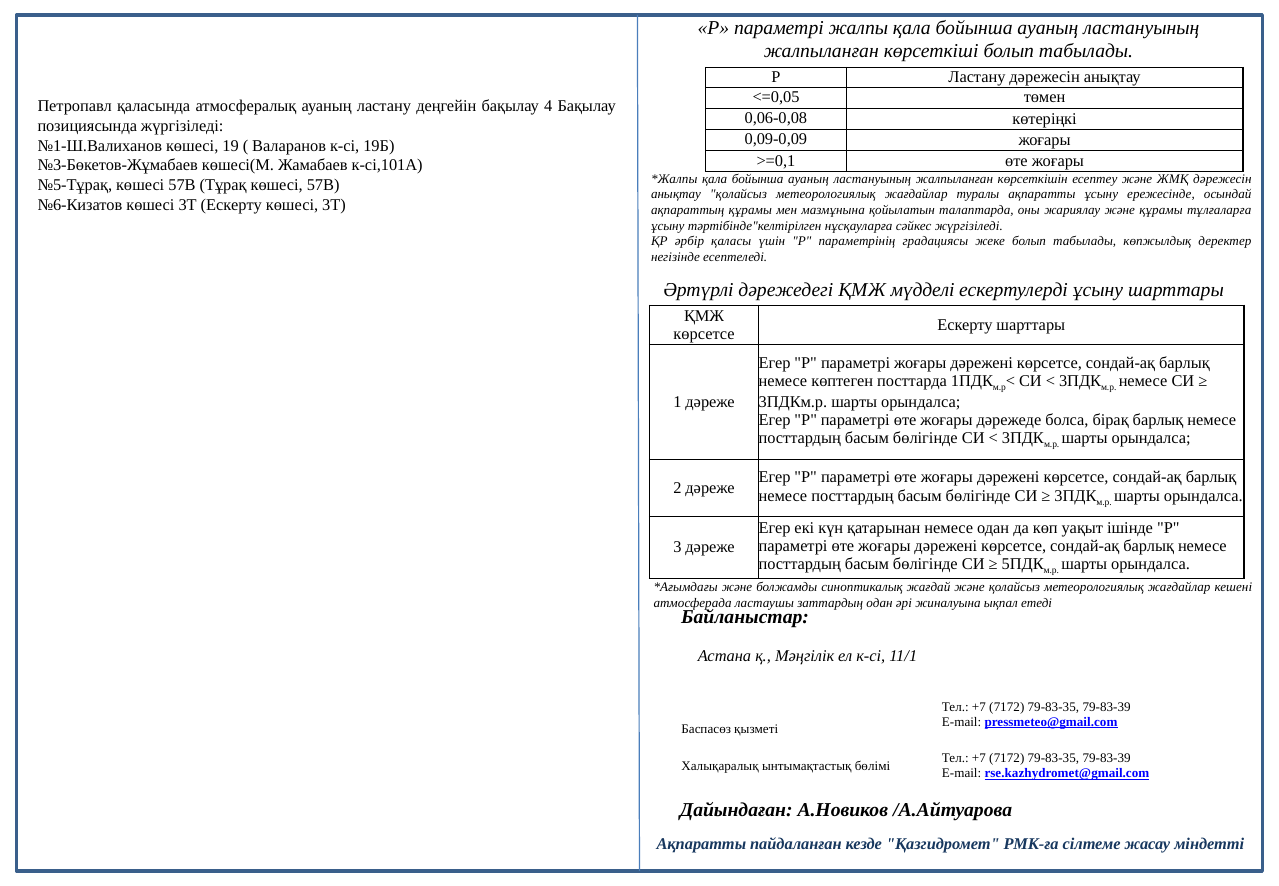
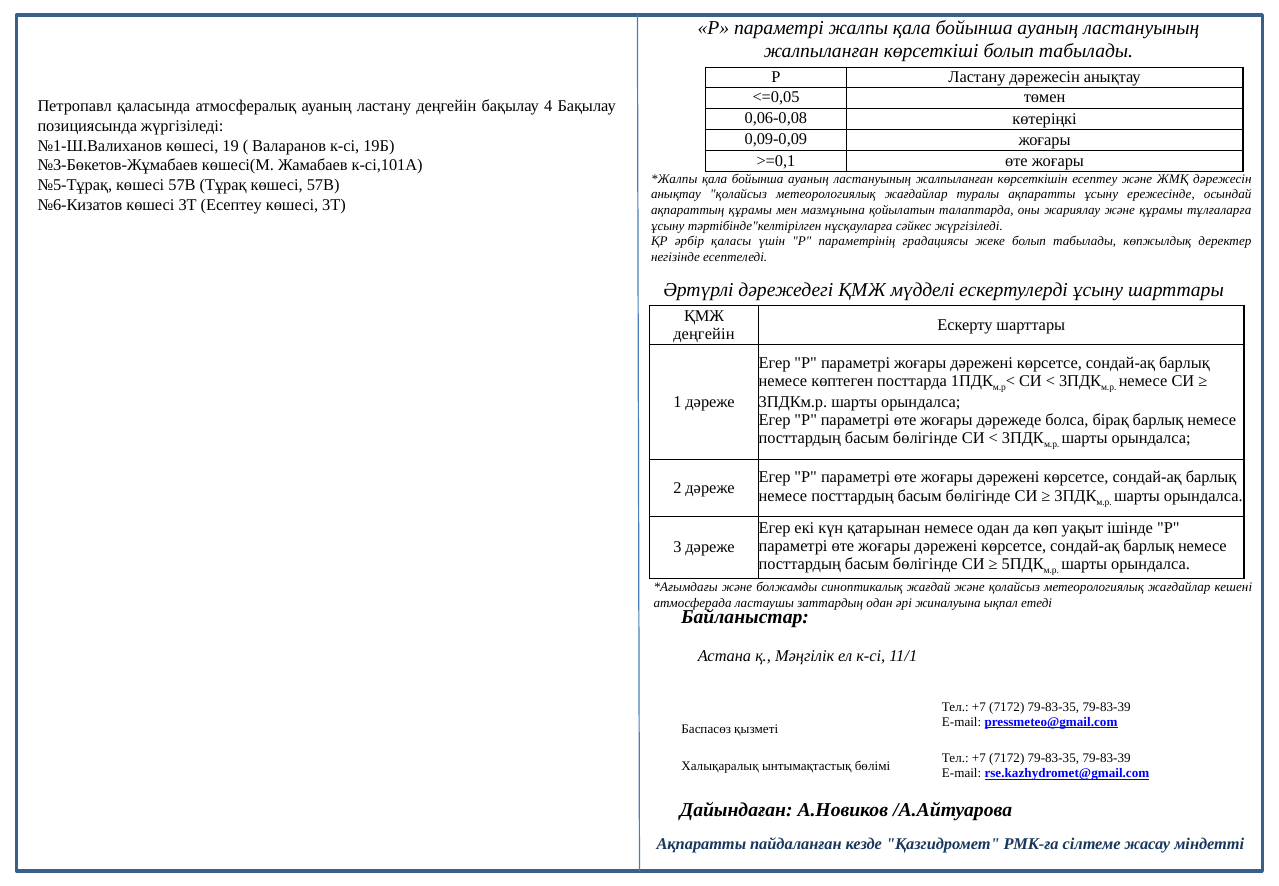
3Т Ескерту: Ескерту -> Есептеу (231, 205)
көрсетсе: көрсетсе -> деңгейін (704, 334)
